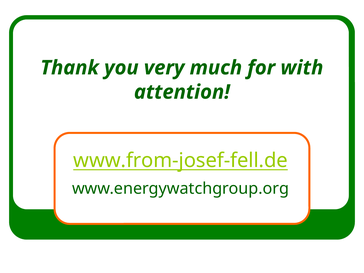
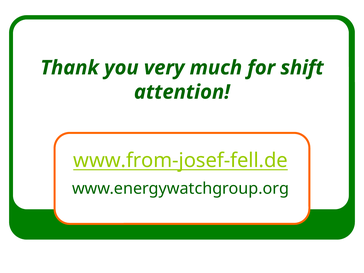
with: with -> shift (302, 68)
